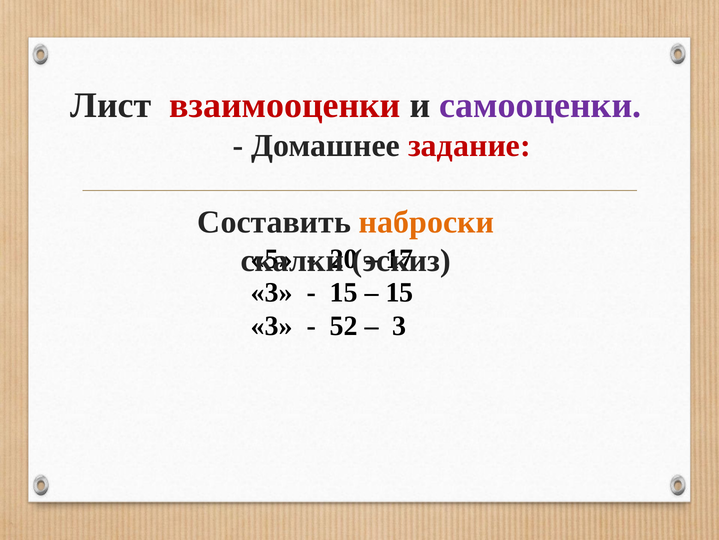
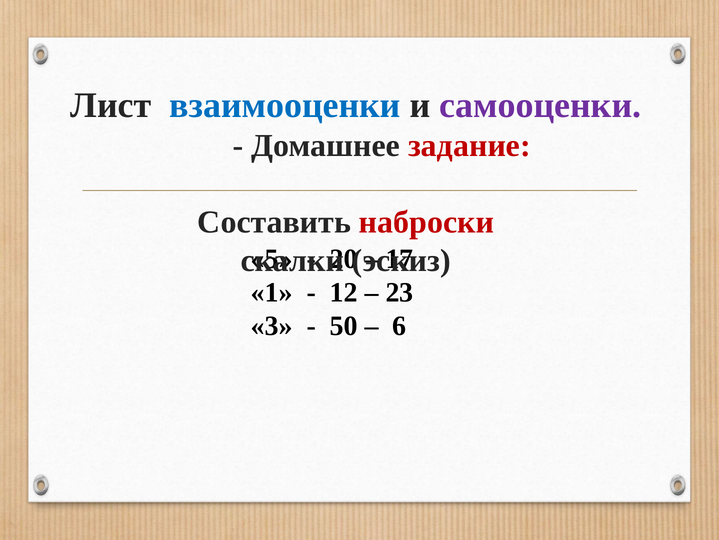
взаимооценки colour: red -> blue (285, 105)
наброски colour: orange -> red (427, 222)
3: 3 -> 1 (272, 292)
15: 15 -> 12 (344, 292)
15: 15 -> 23 (400, 292)
52: 52 -> 50 (344, 326)
3: 3 -> 6 (399, 326)
